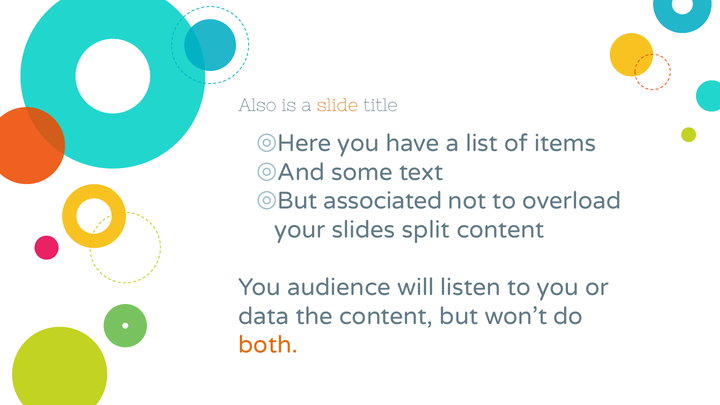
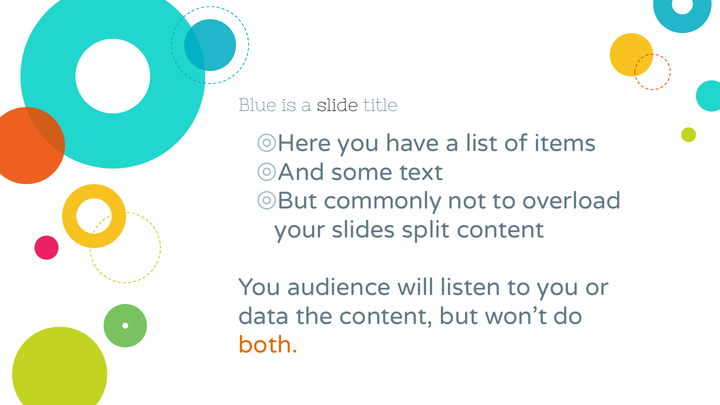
Also: Also -> Blue (257, 105)
slide colour: orange -> black (337, 105)
associated: associated -> commonly (383, 201)
